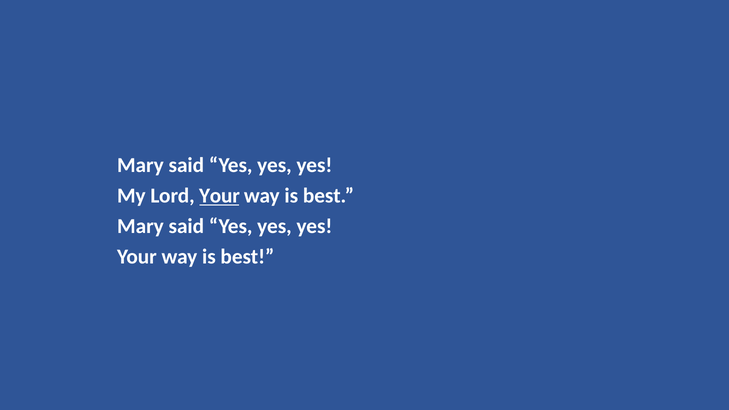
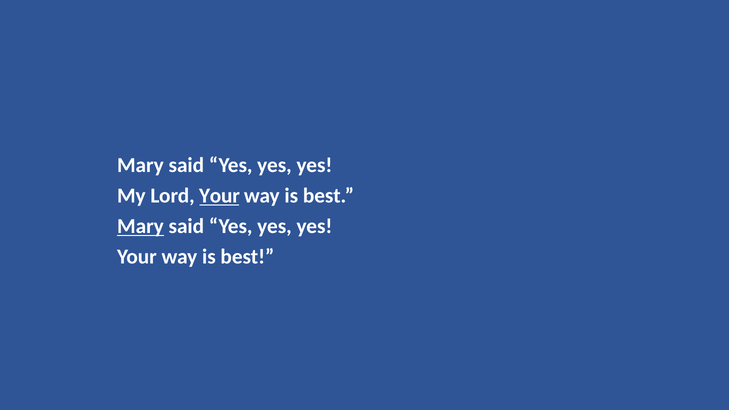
Mary underline: none -> present (140, 226)
